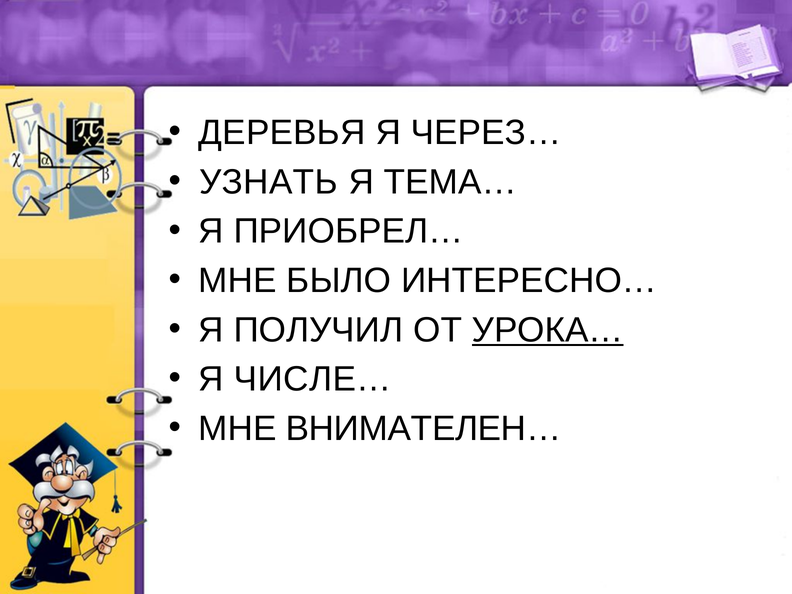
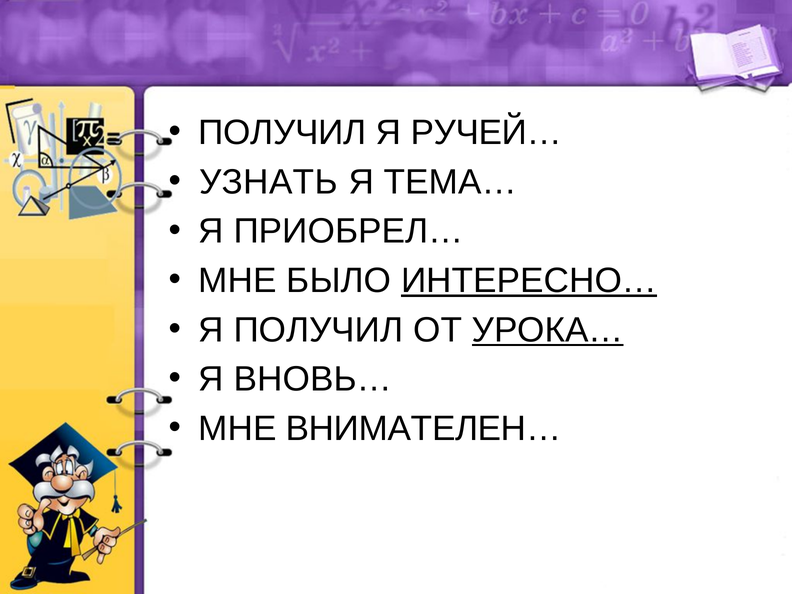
ДЕРЕВЬЯ: ДЕРЕВЬЯ -> ПОЛУЧИЛ (282, 133)
ЧЕРЕЗ…: ЧЕРЕЗ… -> РУЧЕЙ… (486, 133)
ИНТЕРЕСНО… underline: none -> present (529, 281)
ЧИСЛЕ…: ЧИСЛЕ… -> ВНОВЬ… (313, 379)
